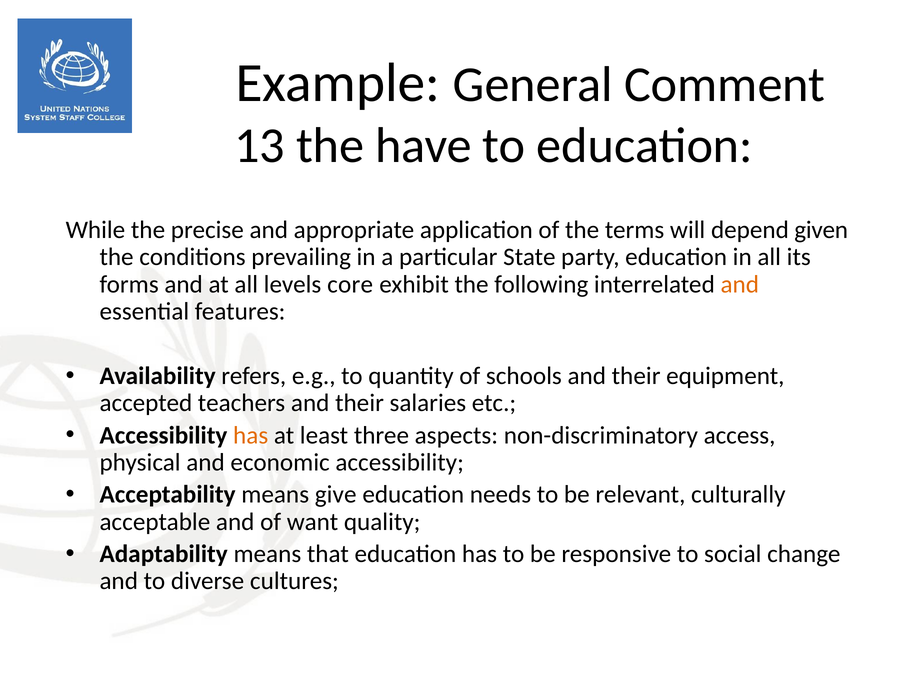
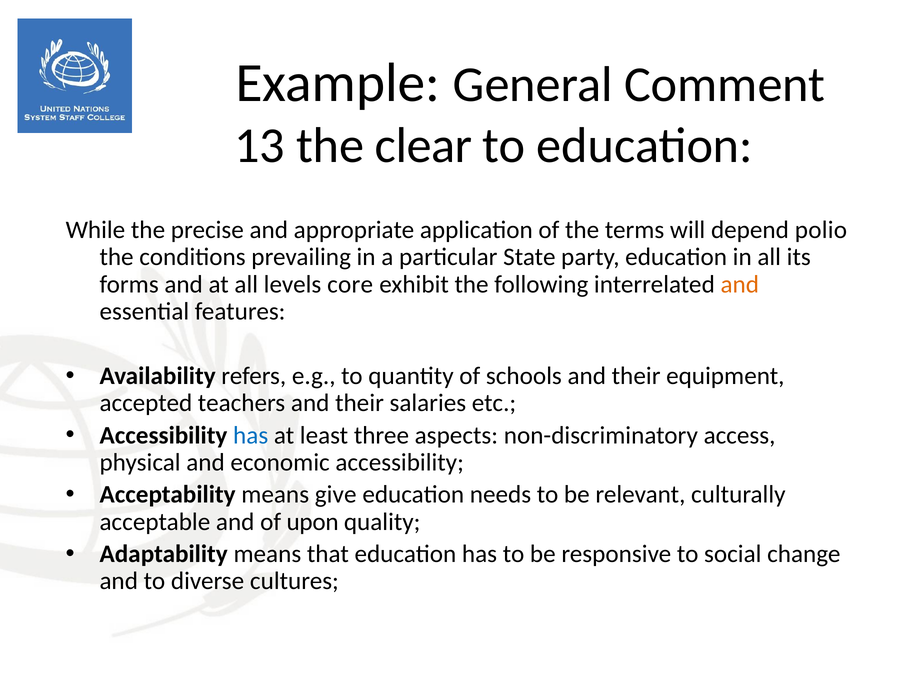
have: have -> clear (424, 146)
given: given -> polio (821, 230)
has colour: orange -> blue (251, 435)
want: want -> upon (313, 522)
